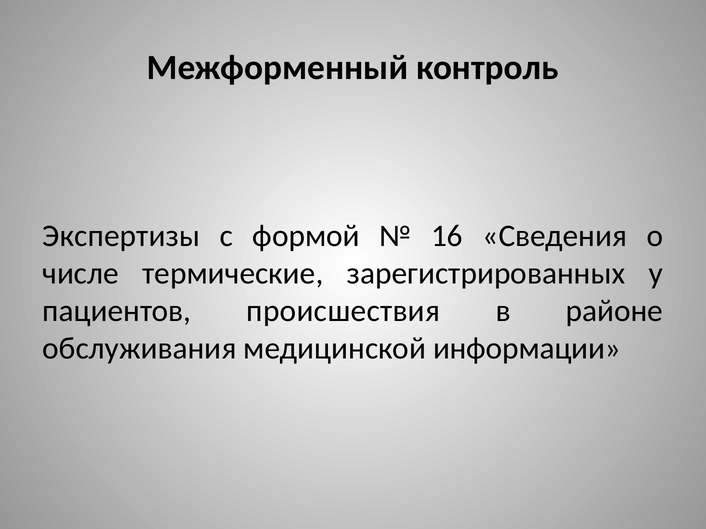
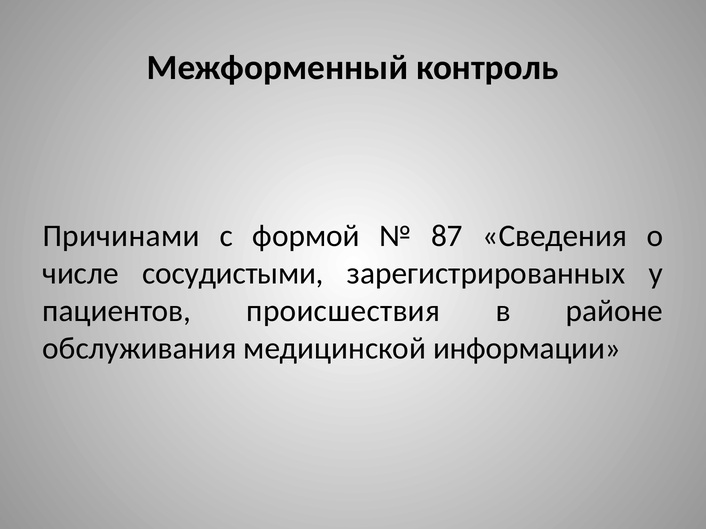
Экспертизы: Экспертизы -> Причинами (121, 236)
16: 16 -> 87 (447, 236)
термические: термические -> сосудистыми (233, 274)
